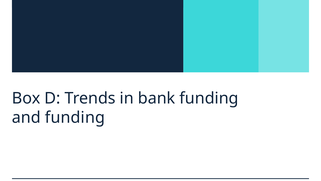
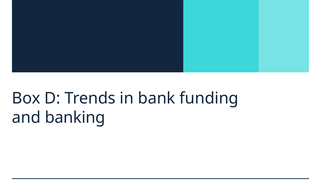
and funding: funding -> banking (75, 117)
